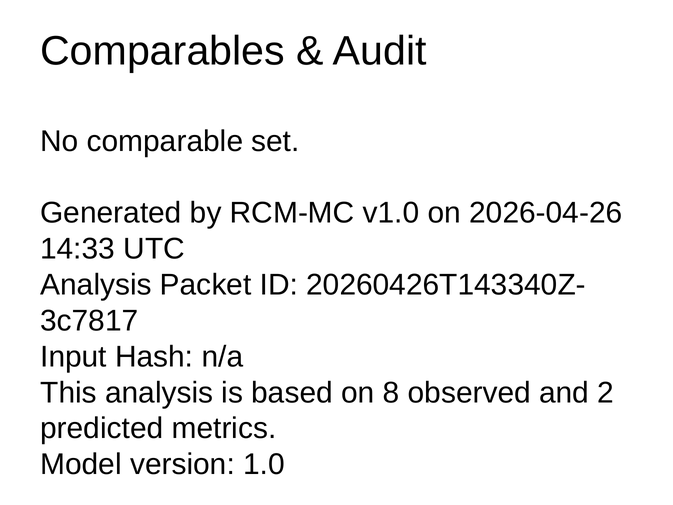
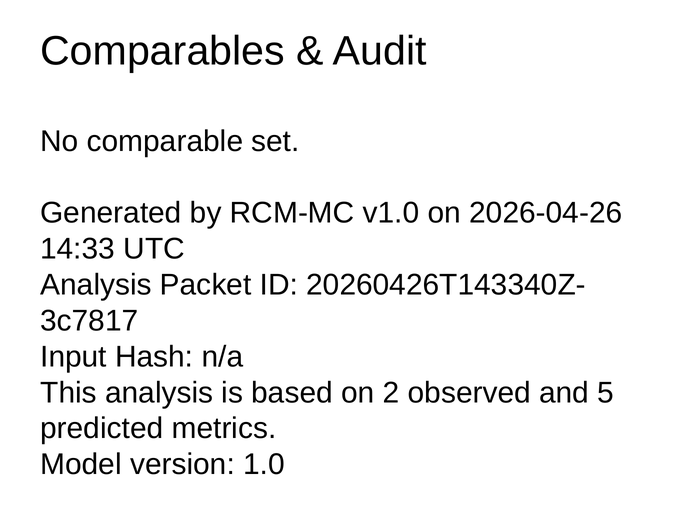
8: 8 -> 2 (391, 392)
2: 2 -> 5 (606, 392)
